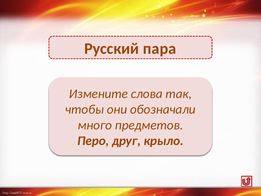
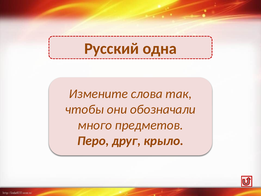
пара: пара -> одна (160, 49)
